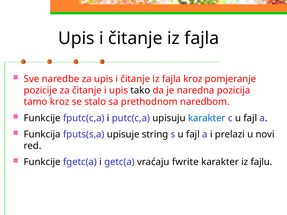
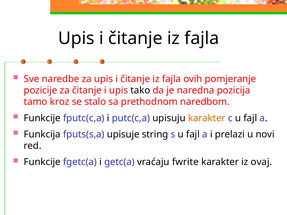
fajla kroz: kroz -> ovih (193, 79)
karakter colour: blue -> orange (207, 118)
fajlu: fajlu -> ovaj (261, 162)
